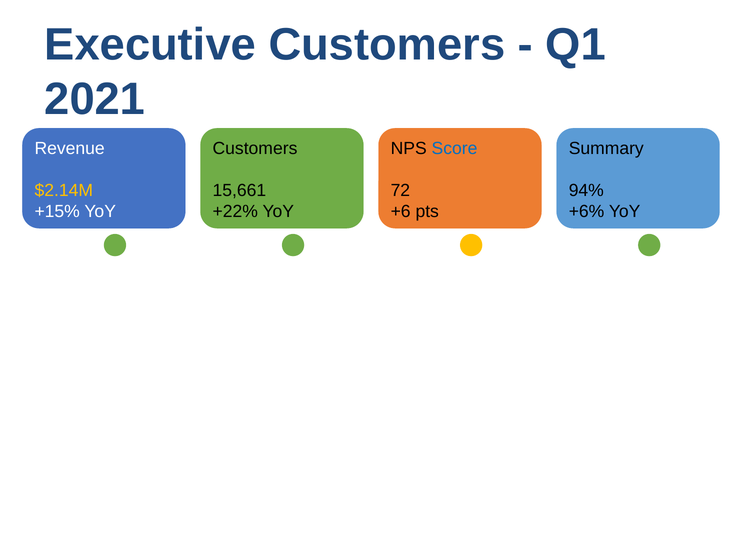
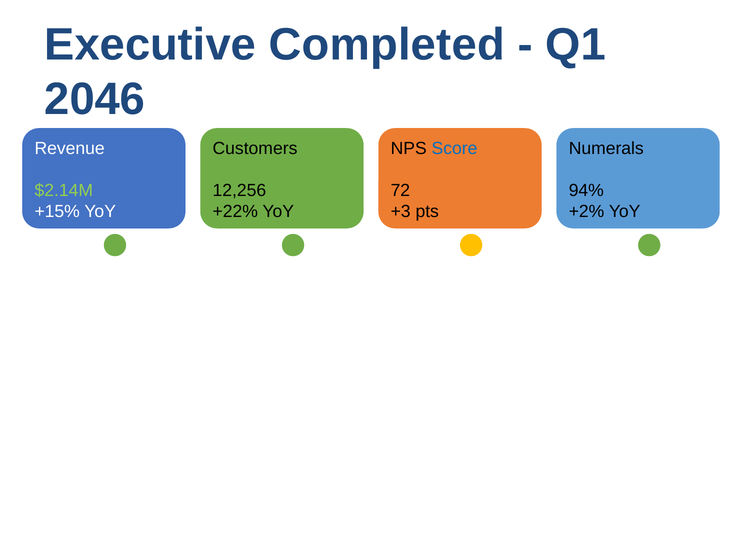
Executive Customers: Customers -> Completed (387, 45)
2021: 2021 -> 2046 (95, 99)
Summary: Summary -> Numerals (606, 148)
$2.14M colour: yellow -> light green (64, 190)
15,661: 15,661 -> 12,256 (239, 190)
+6: +6 -> +3 (401, 211)
+6%: +6% -> +2% (587, 211)
